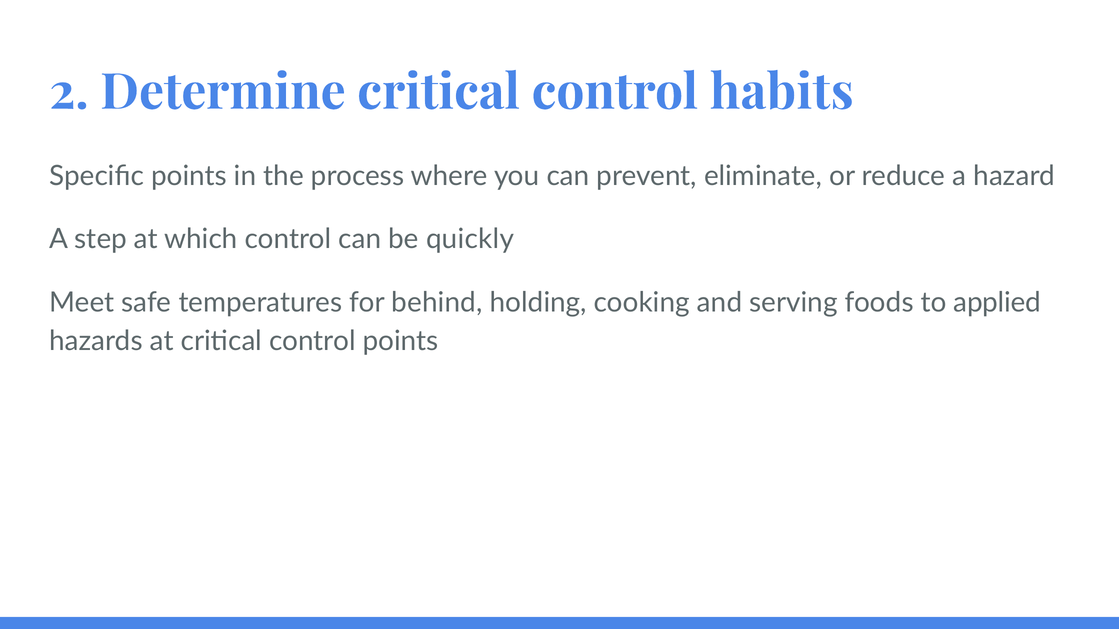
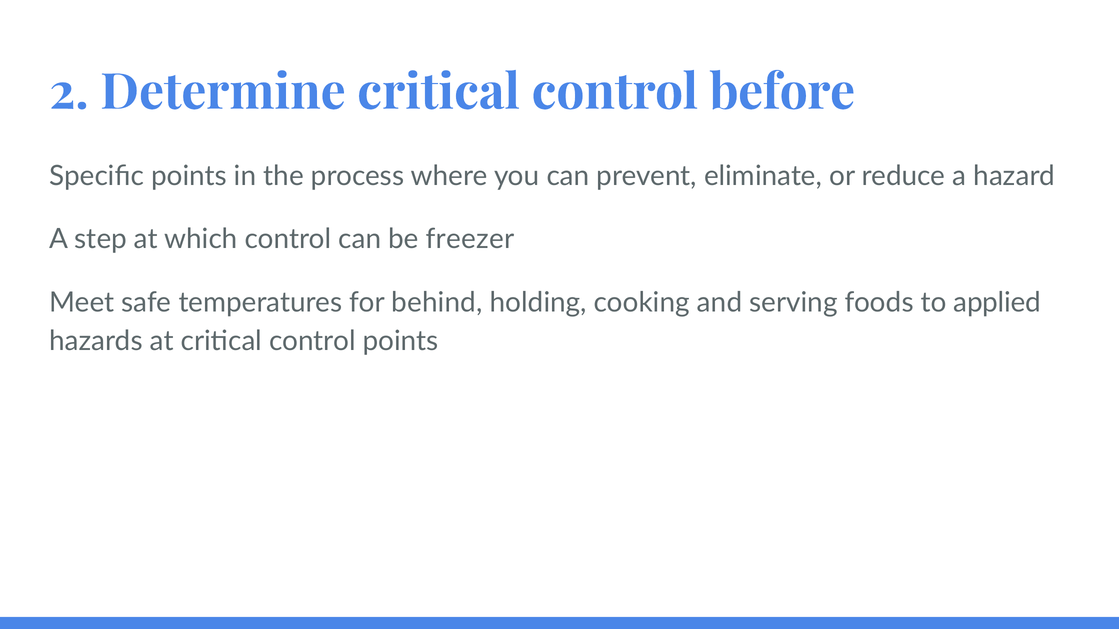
habits: habits -> before (782, 92)
quickly: quickly -> freezer (470, 239)
